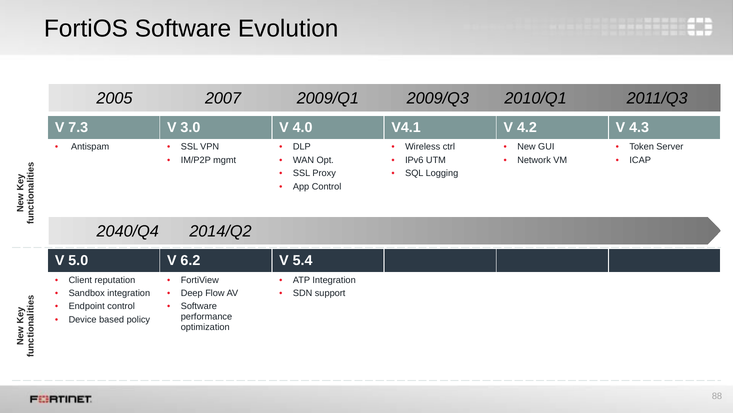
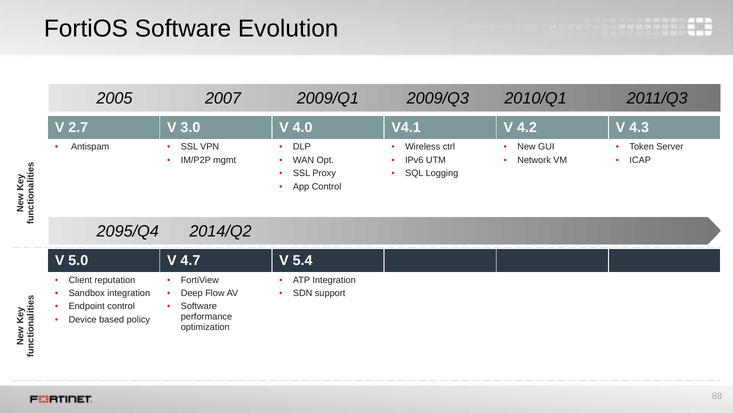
7.3: 7.3 -> 2.7 (78, 127)
2040/Q4: 2040/Q4 -> 2095/Q4 (128, 231)
6.2: 6.2 -> 4.7 (190, 260)
